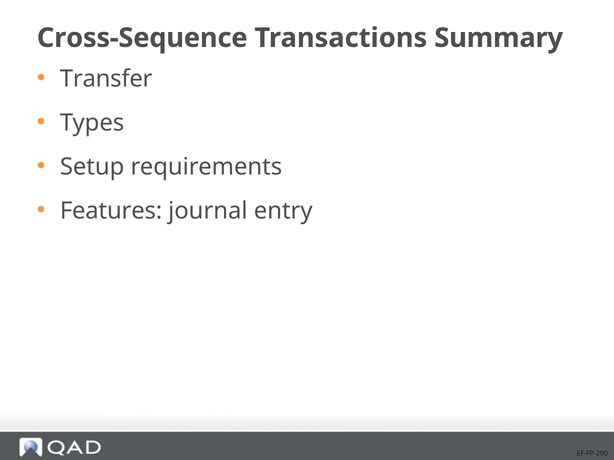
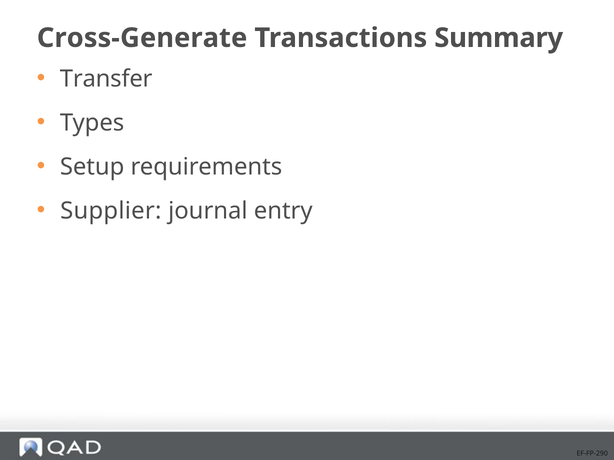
Cross-Sequence: Cross-Sequence -> Cross-Generate (142, 38)
Features: Features -> Supplier (111, 211)
